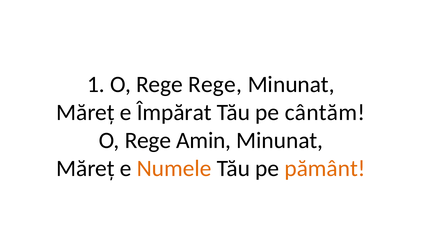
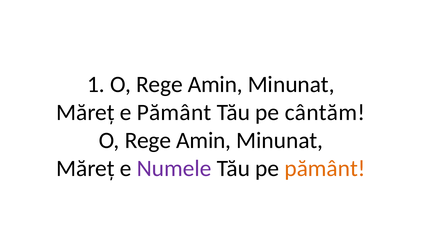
1 O Rege Rege: Rege -> Amin (215, 84)
e Împărat: Împărat -> Pământ (174, 113)
Numele colour: orange -> purple (174, 169)
